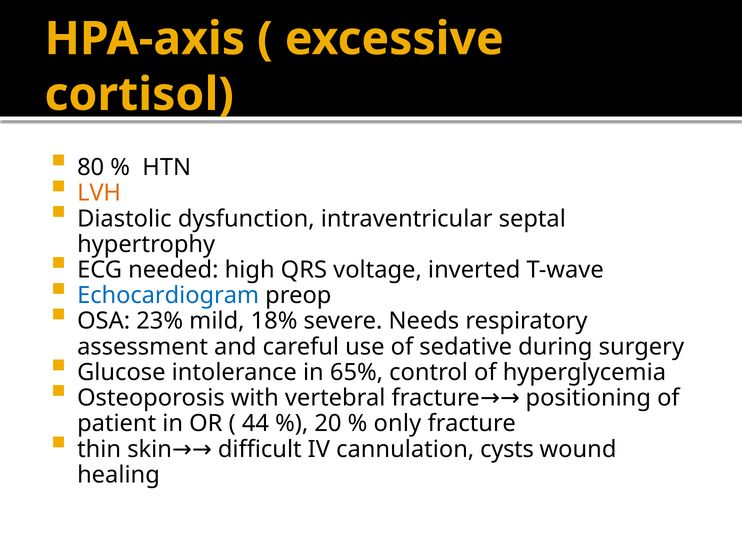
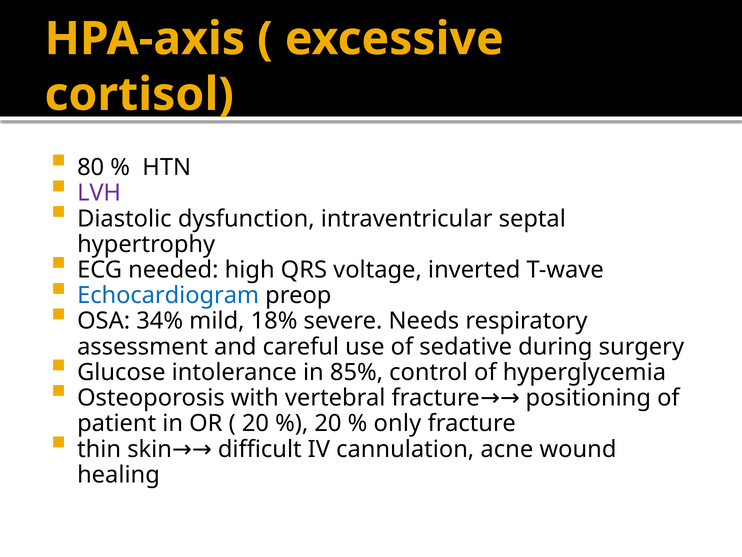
LVH colour: orange -> purple (99, 193)
23%: 23% -> 34% (160, 321)
65%: 65% -> 85% (357, 372)
44: 44 -> 20 (255, 423)
cysts: cysts -> acne (507, 449)
